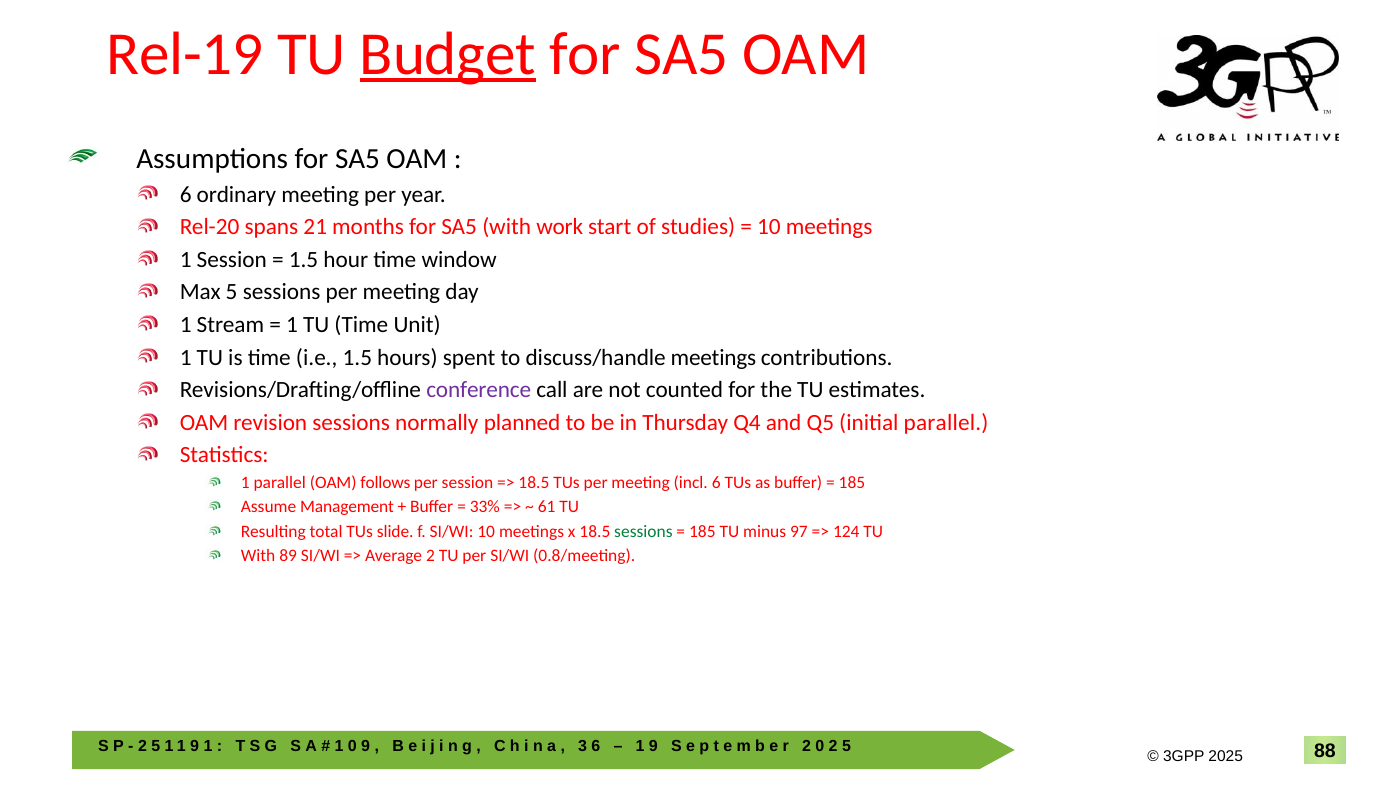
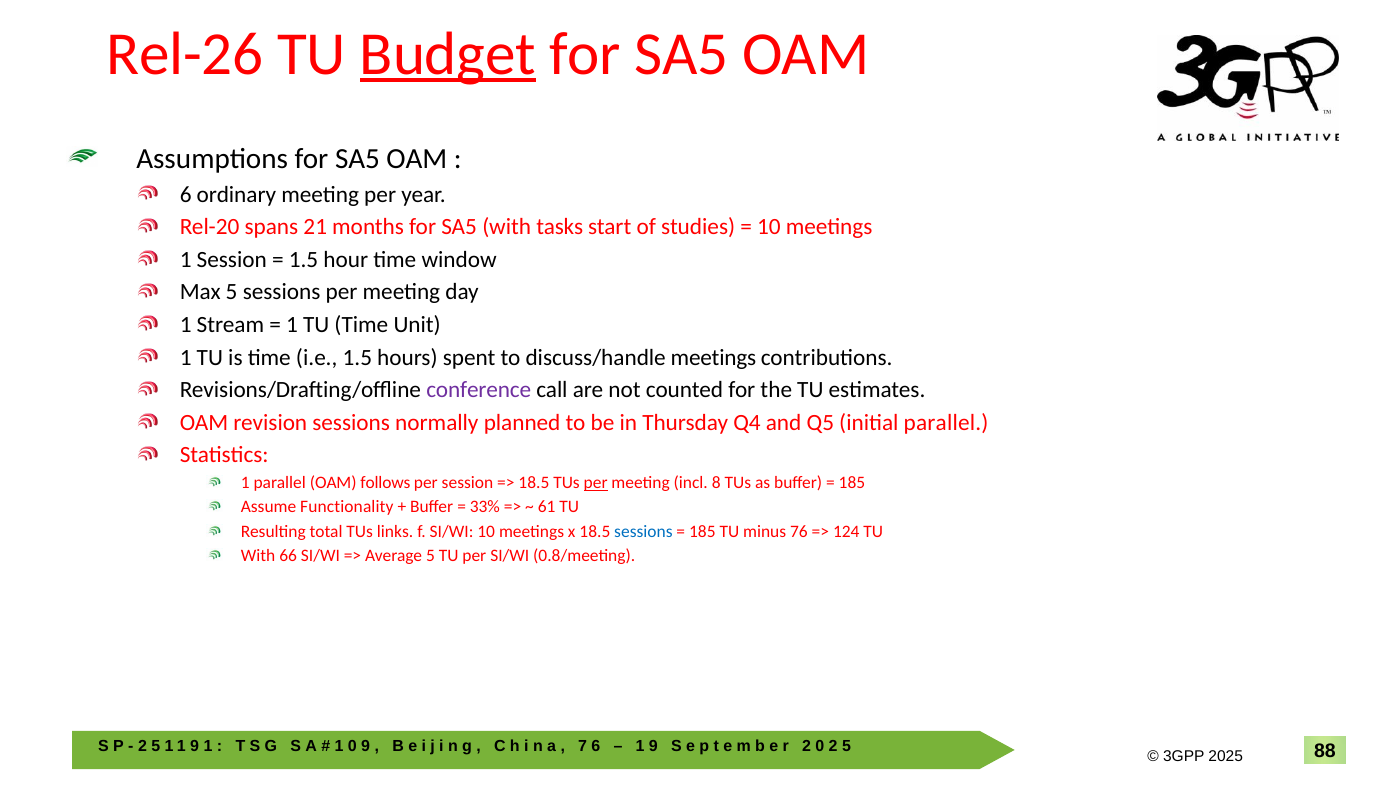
Rel-19: Rel-19 -> Rel-26 (185, 54)
work: work -> tasks (560, 227)
per underline: none -> present (596, 483)
incl 6: 6 -> 8 (716, 483)
Management: Management -> Functionality (347, 507)
slide: slide -> links (395, 531)
sessions colour: green -> blue (643, 531)
97: 97 -> 76 (799, 531)
89: 89 -> 66 (288, 556)
Average 2: 2 -> 5 (430, 556)
3: 3 -> 7 (583, 746)
